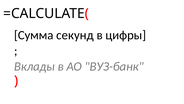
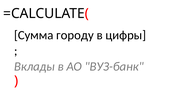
секунд: секунд -> городу (75, 35)
